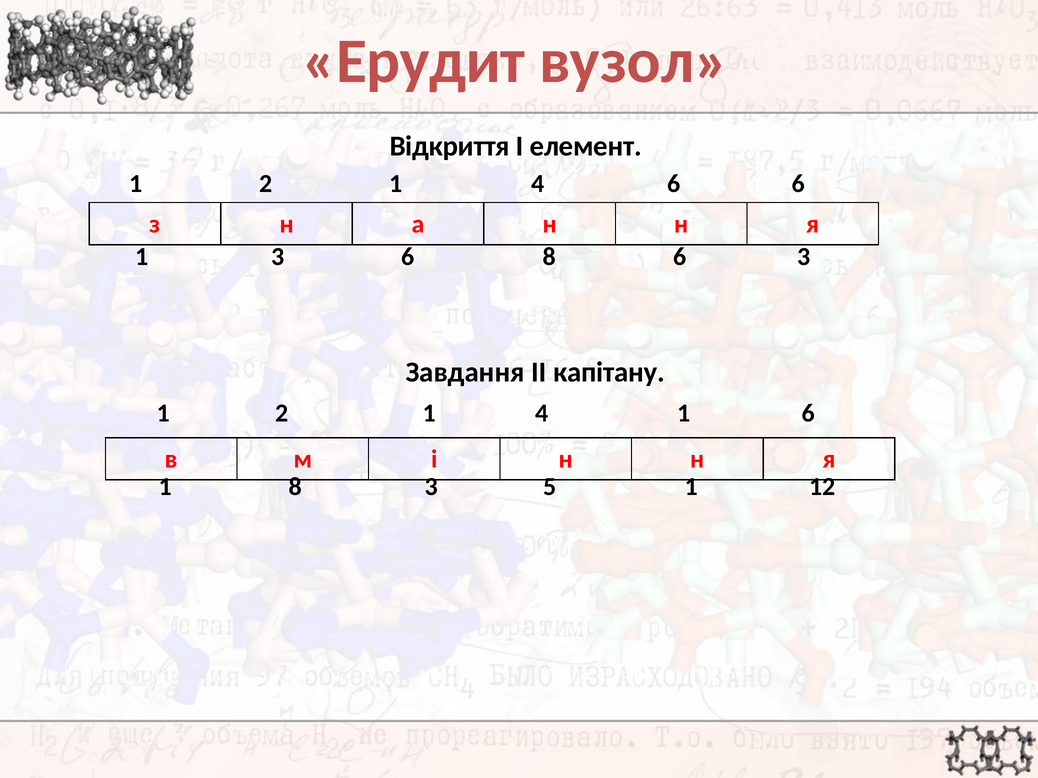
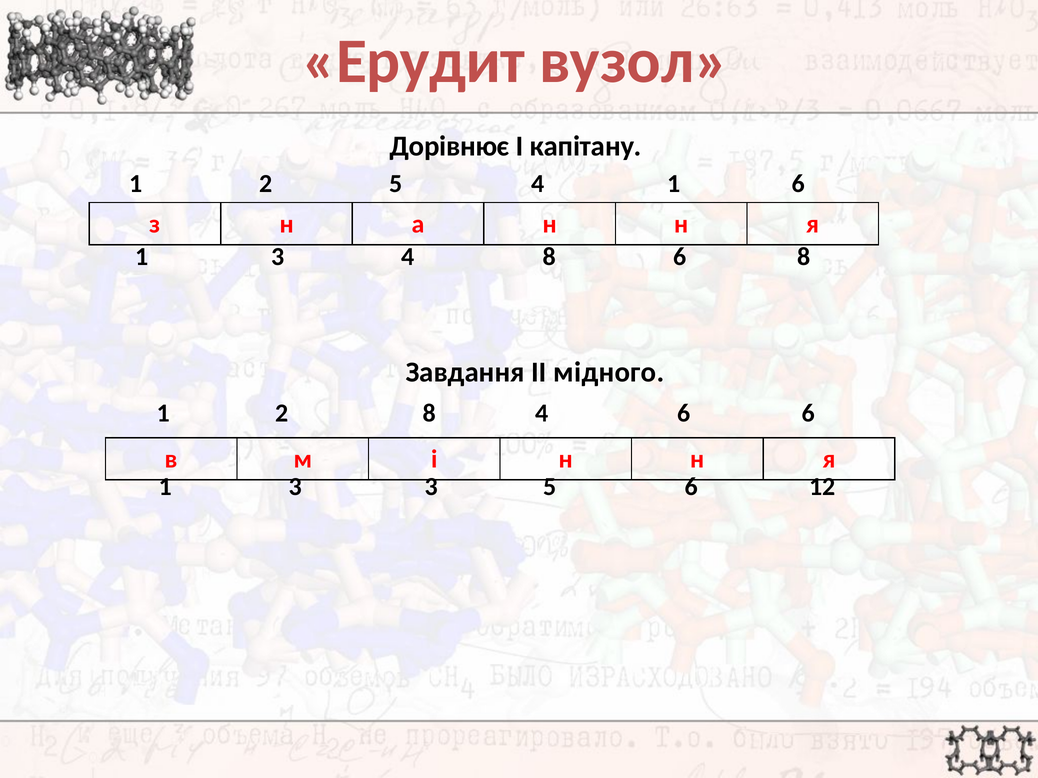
Відкриття: Відкриття -> Дорівнює (450, 146)
елемент: елемент -> капітану (586, 146)
1: 1 -> 5 (396, 184)
4 6: 6 -> 1 (674, 184)
3 6: 6 -> 4 (408, 257)
6 3: 3 -> 8 (804, 257)
капітану: капітану -> мідного (609, 372)
1: 1 -> 8 (430, 414)
4 1: 1 -> 6 (684, 414)
8: 8 -> 3 (295, 487)
5 1: 1 -> 6 (691, 487)
